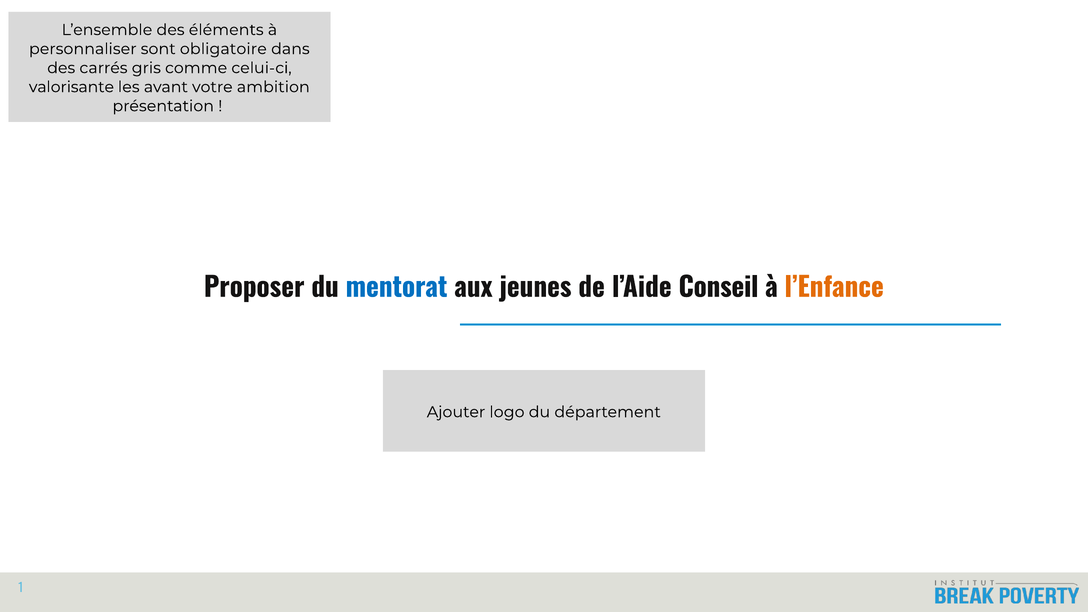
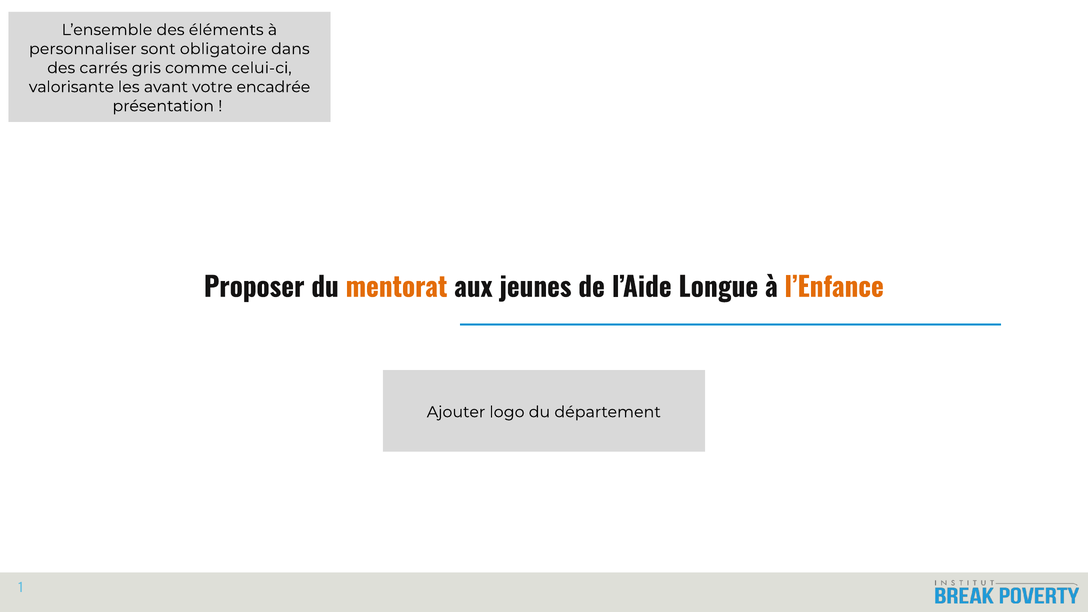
ambition: ambition -> encadrée (273, 87)
mentorat colour: blue -> orange (397, 288)
Conseil: Conseil -> Longue (718, 288)
